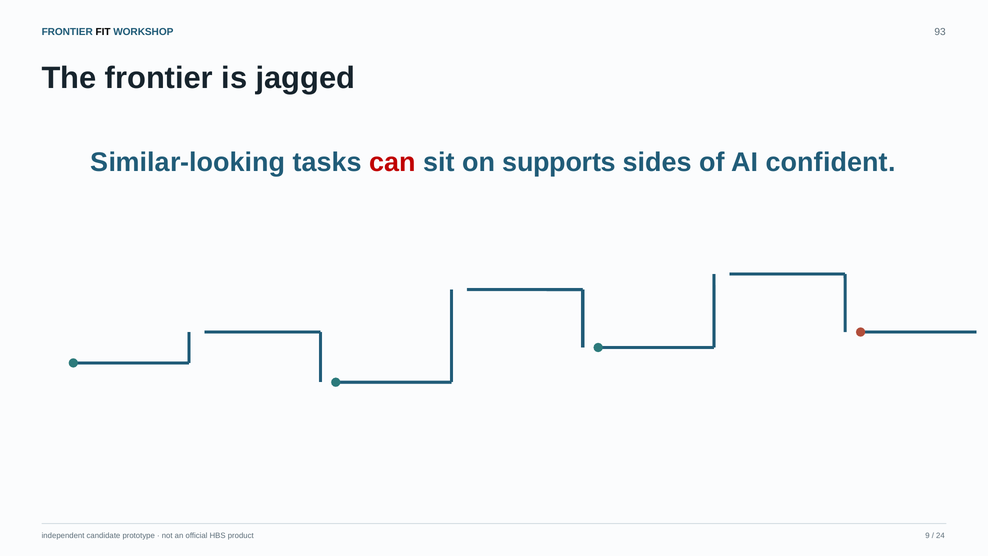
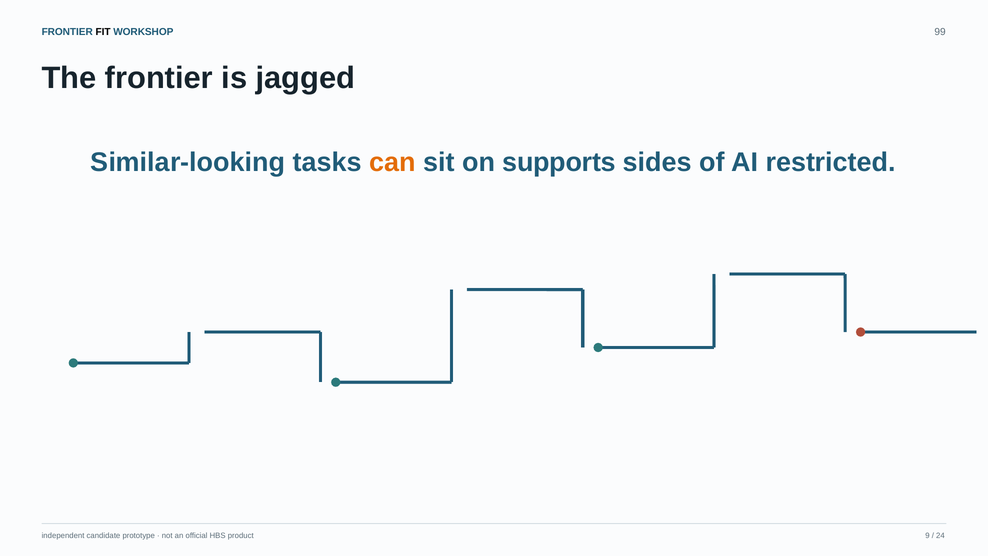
93: 93 -> 99 (940, 32)
can colour: red -> orange (393, 162)
confident: confident -> restricted (831, 162)
